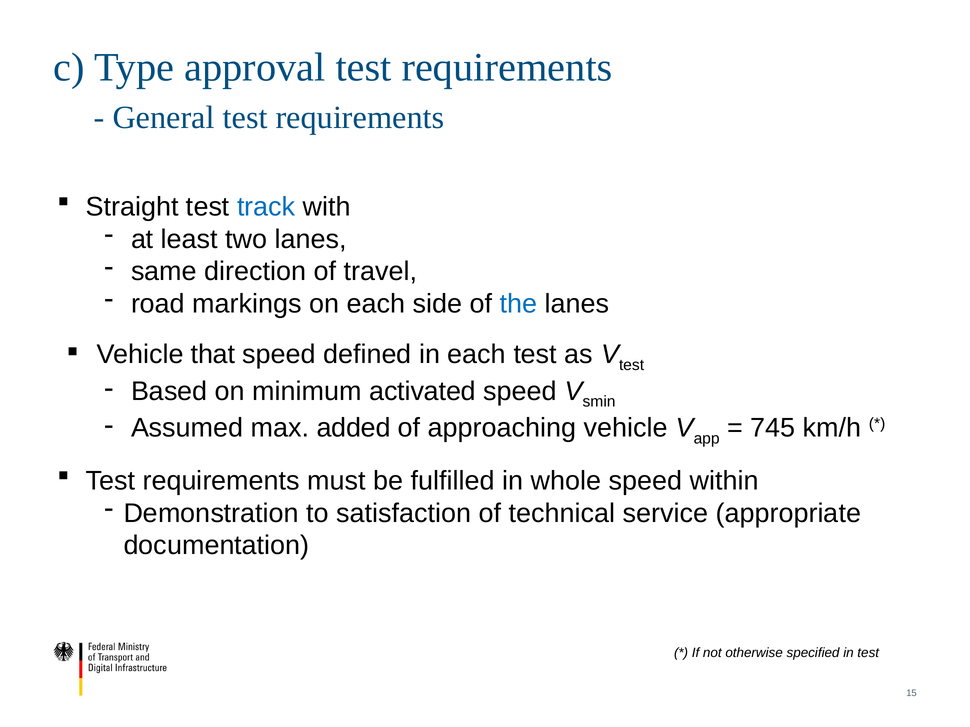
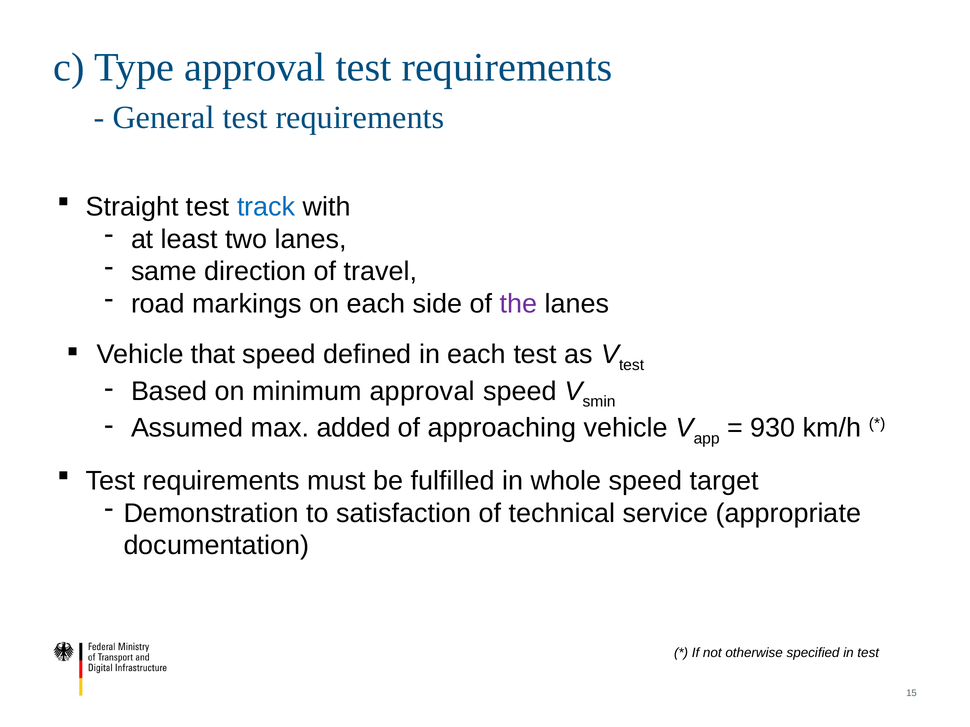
the colour: blue -> purple (518, 304)
minimum activated: activated -> approval (422, 392)
745: 745 -> 930 (773, 428)
within: within -> target (724, 481)
